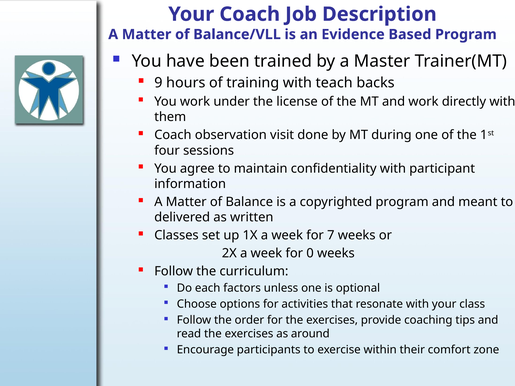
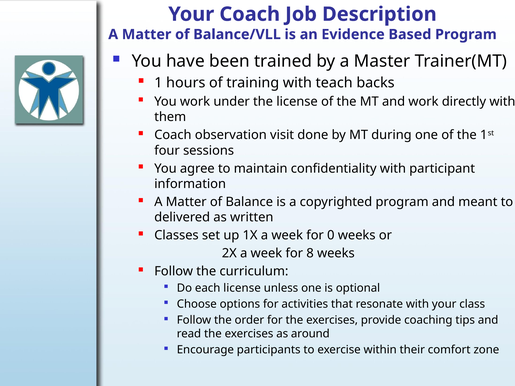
9: 9 -> 1 (158, 83)
7: 7 -> 0 (331, 236)
0: 0 -> 8 (310, 254)
each factors: factors -> license (242, 288)
